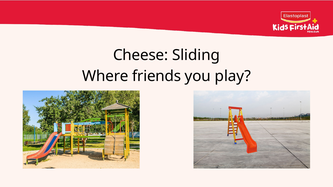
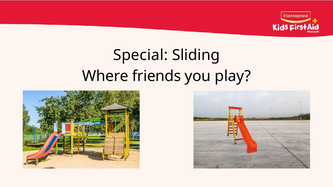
Cheese: Cheese -> Special (140, 55)
